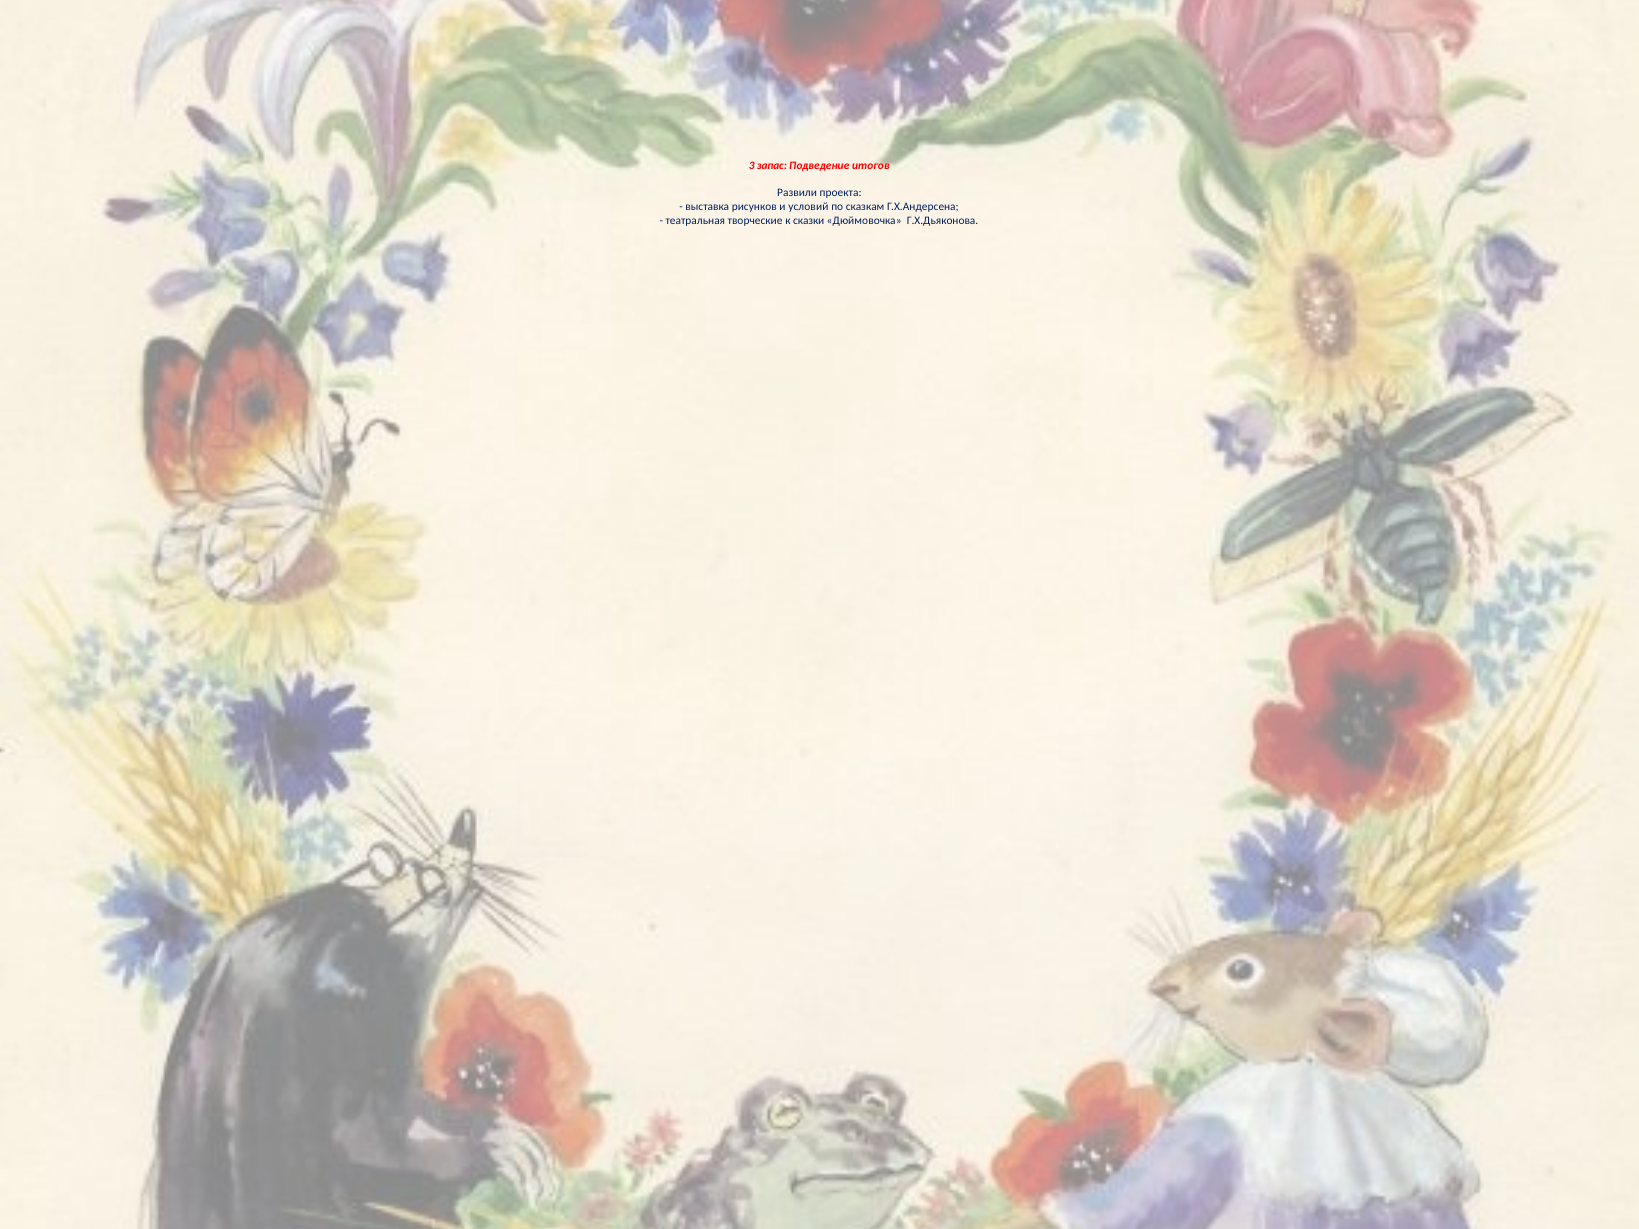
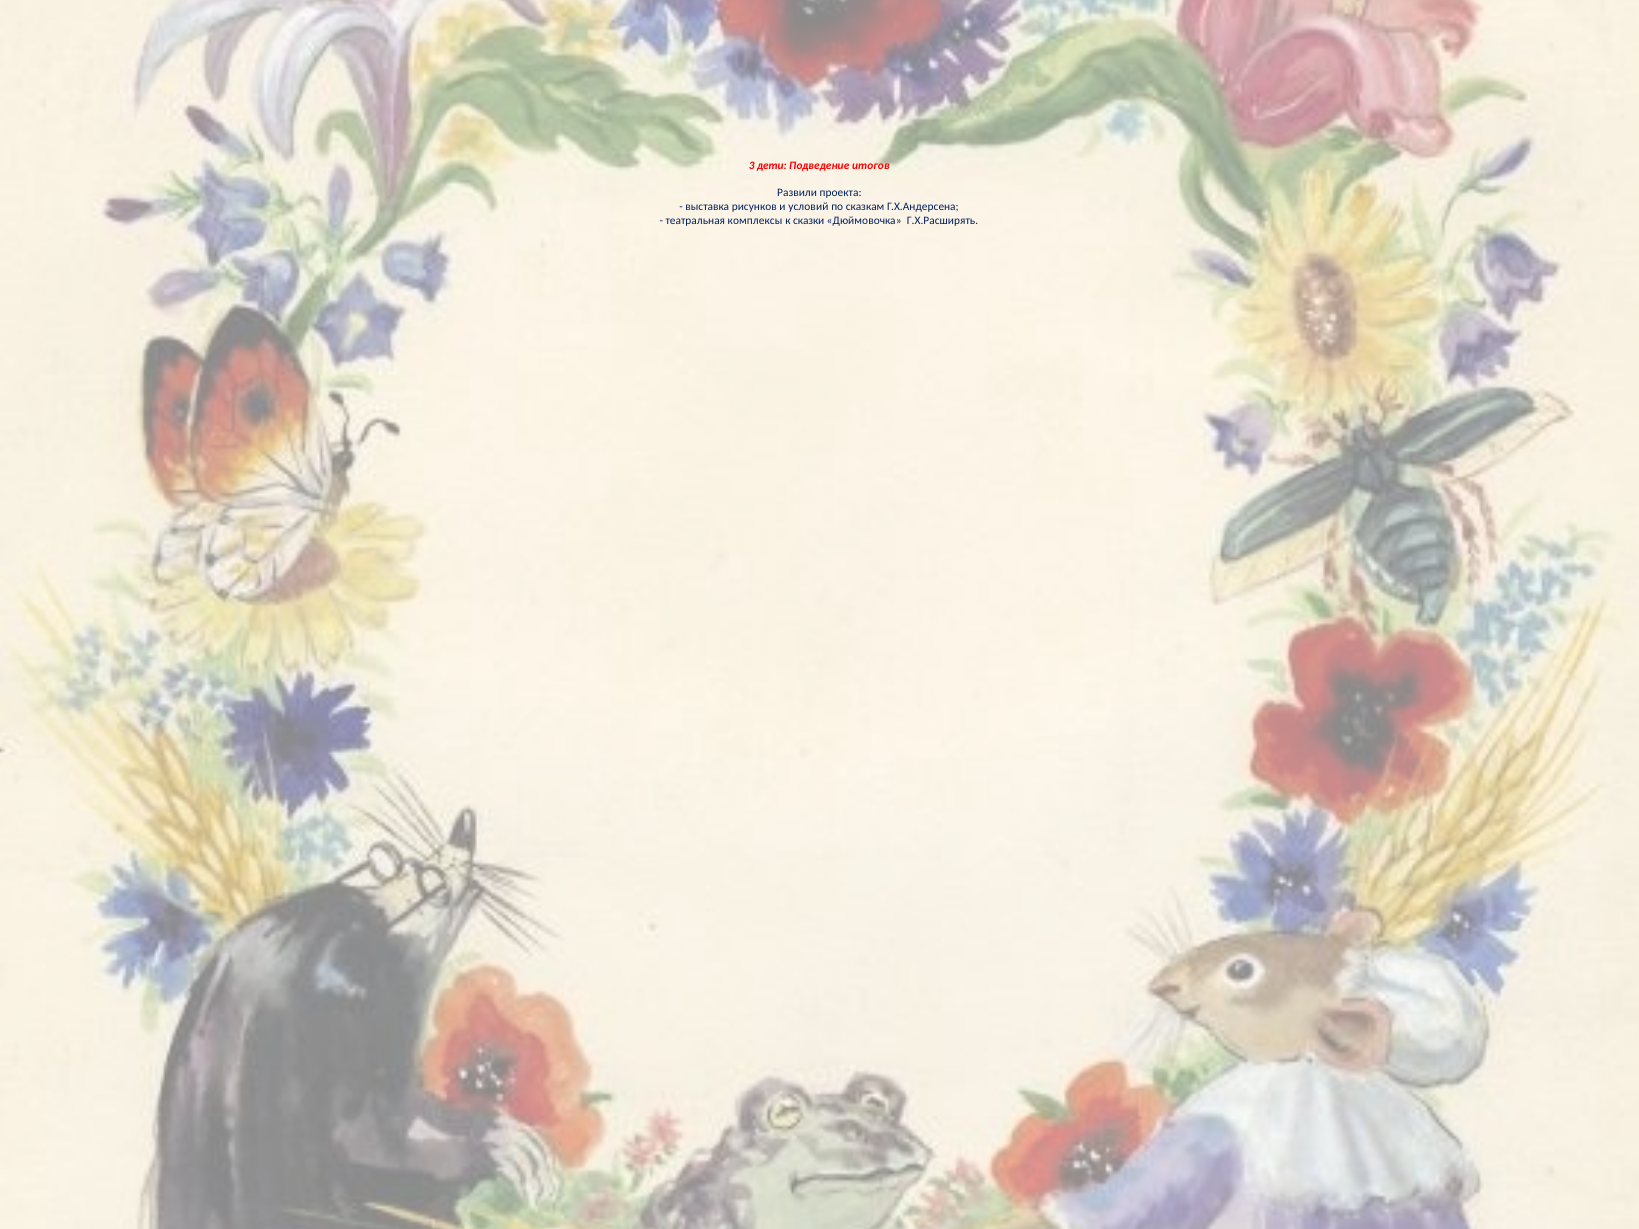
запас: запас -> дети (772, 166)
творческие: творческие -> комплексы (755, 220)
Г.Х.Дьяконова: Г.Х.Дьяконова -> Г.Х.Расширять (942, 220)
